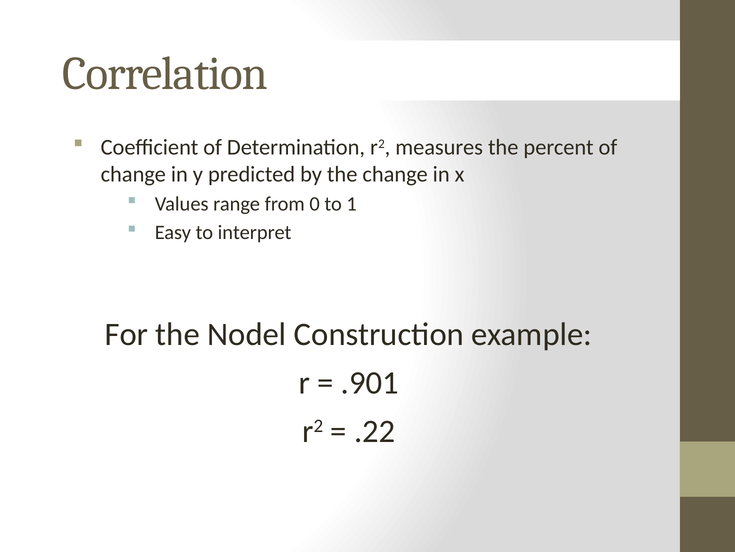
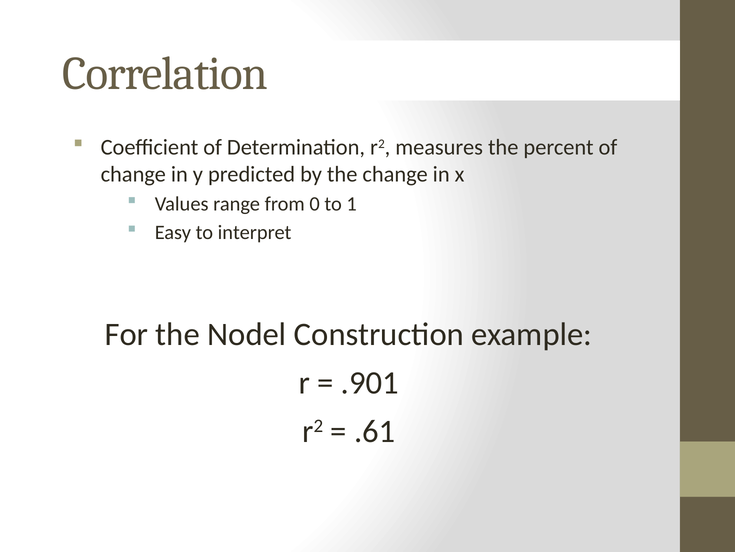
.22: .22 -> .61 (375, 431)
